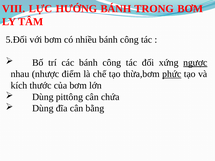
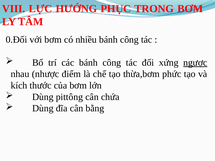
HƯỚNG BÁNH: BÁNH -> PHỤC (116, 9)
5.Đối: 5.Đối -> 0.Đối (16, 40)
phức underline: present -> none (172, 74)
